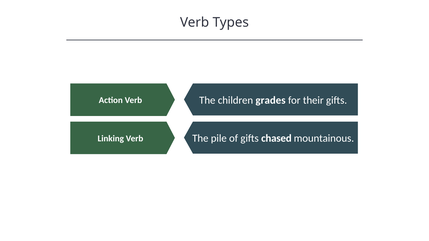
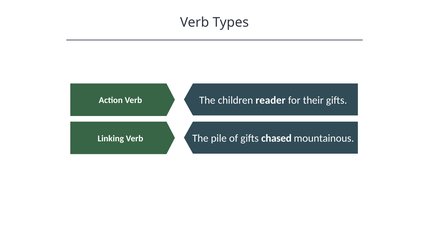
grades: grades -> reader (271, 100)
